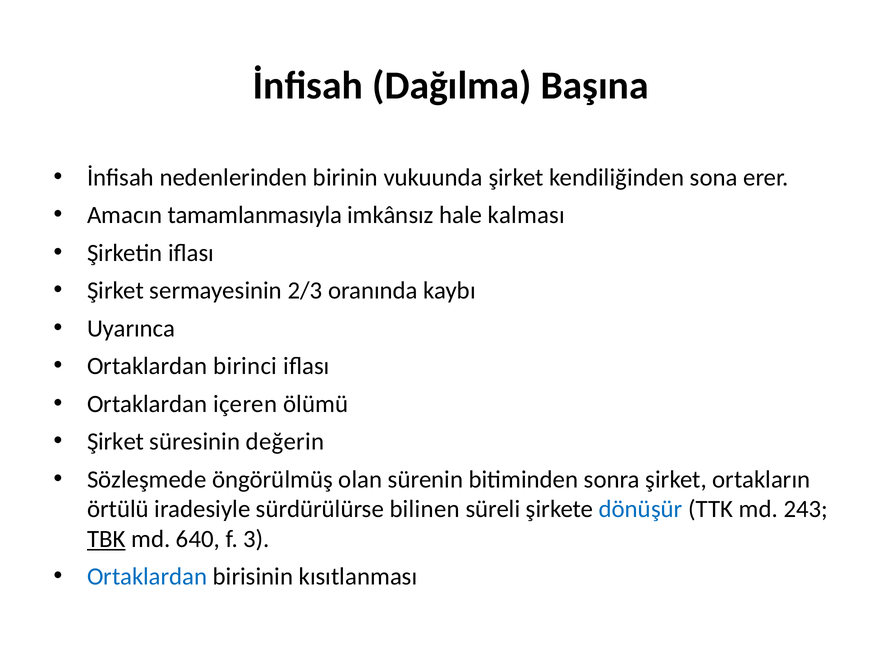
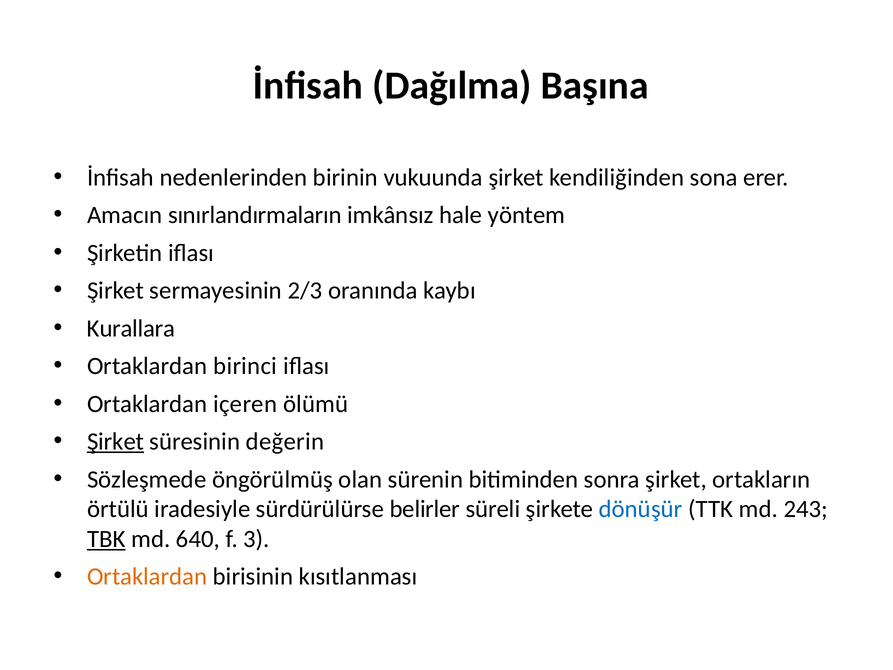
tamamlanmasıyla: tamamlanmasıyla -> sınırlandırmaların (255, 215)
kalması: kalması -> yöntem (527, 215)
Uyarınca: Uyarınca -> Kurallara (131, 328)
Şirket underline: none -> present (116, 441)
bilinen: bilinen -> belirler (425, 509)
Ortaklardan colour: blue -> orange (147, 576)
